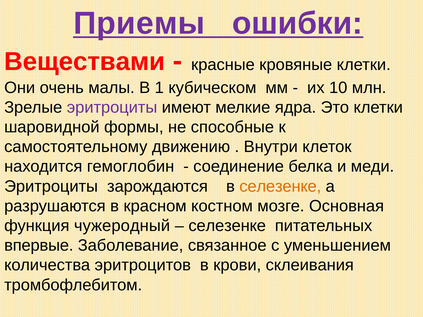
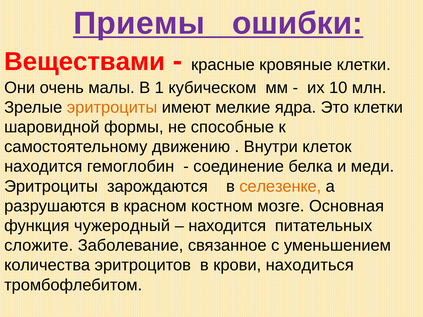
эритроциты colour: purple -> orange (112, 107)
селезенке: селезенке -> находится (227, 226)
впервые: впервые -> сложите (39, 246)
склеивания: склеивания -> находиться (310, 265)
